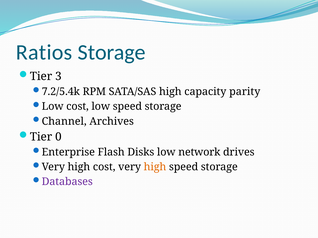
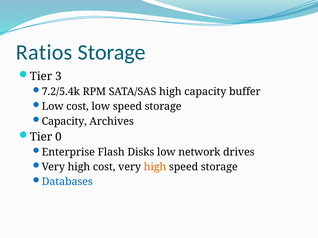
parity: parity -> buffer (245, 92)
Channel: Channel -> Capacity (64, 122)
Databases colour: purple -> blue (67, 182)
